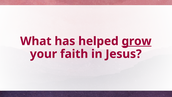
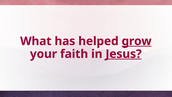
Jesus underline: none -> present (124, 54)
